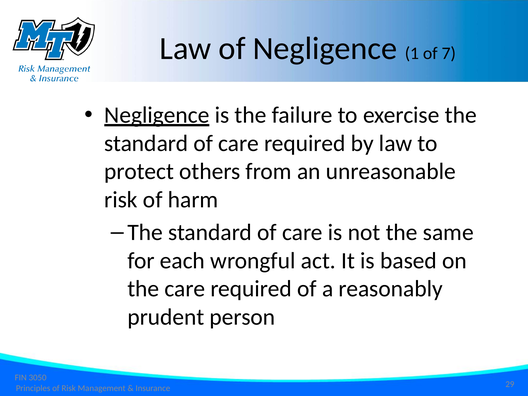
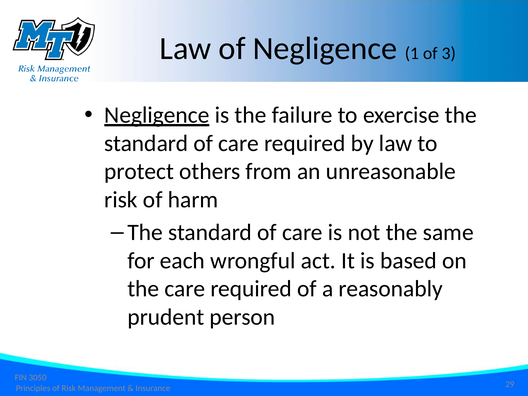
7: 7 -> 3 (449, 53)
